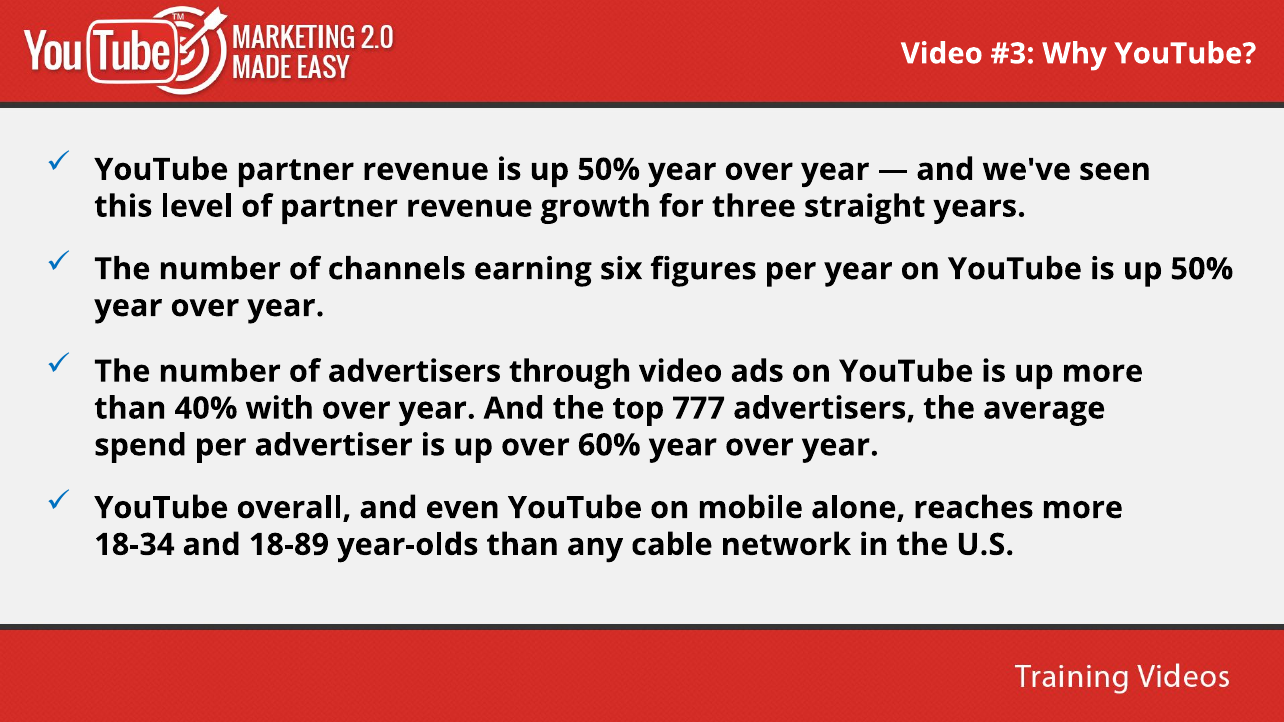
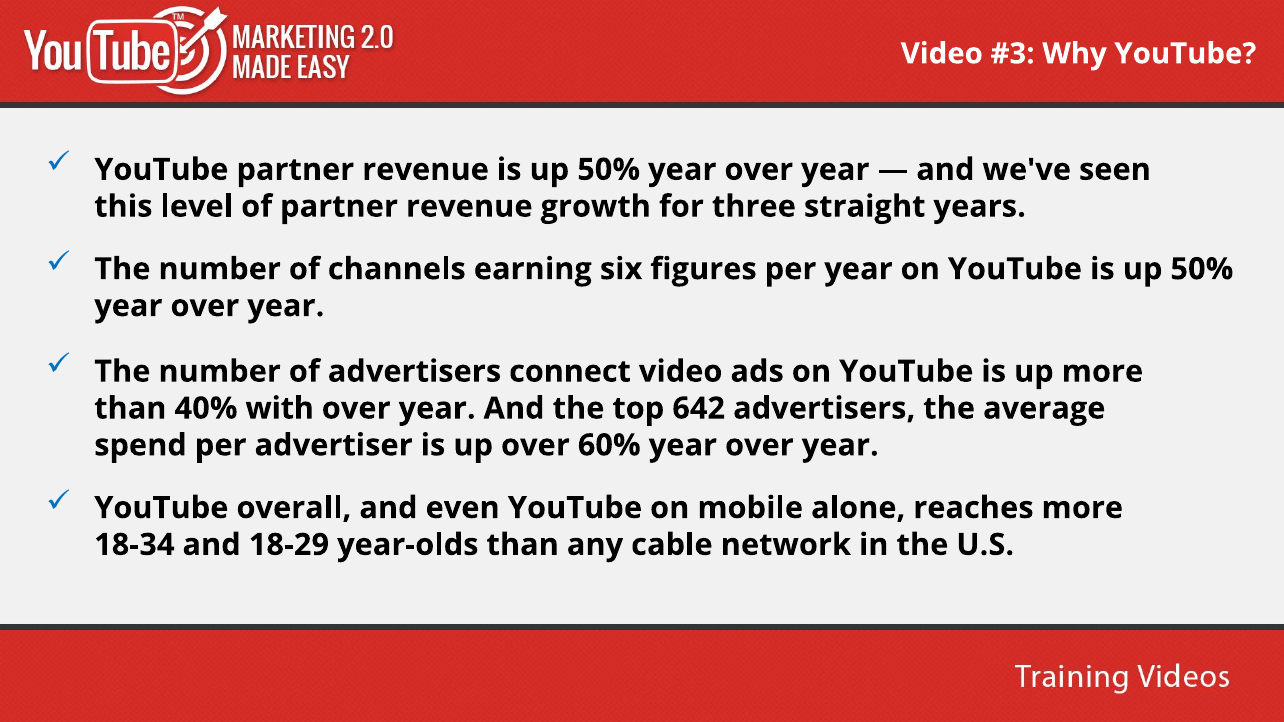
through: through -> connect (570, 372)
777: 777 -> 642 (699, 409)
18-89: 18-89 -> 18-29 (289, 545)
